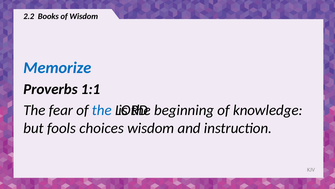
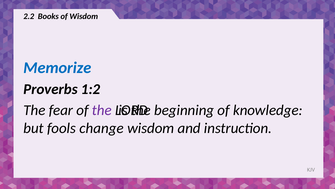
1:1: 1:1 -> 1:2 (91, 89)
the colour: blue -> purple (102, 110)
choices: choices -> change (102, 128)
